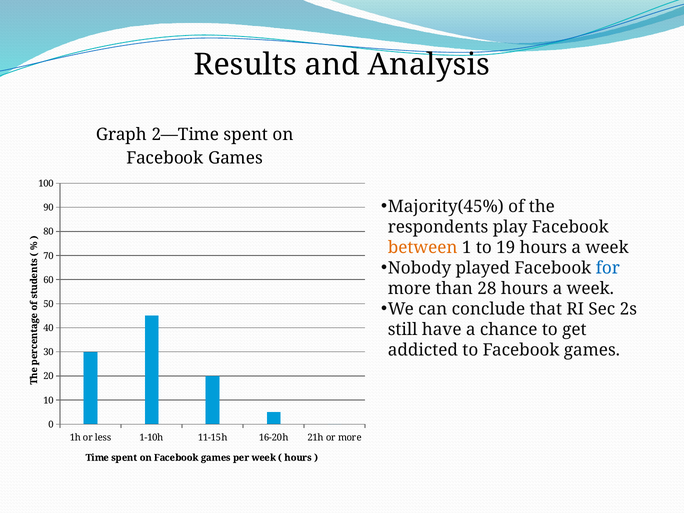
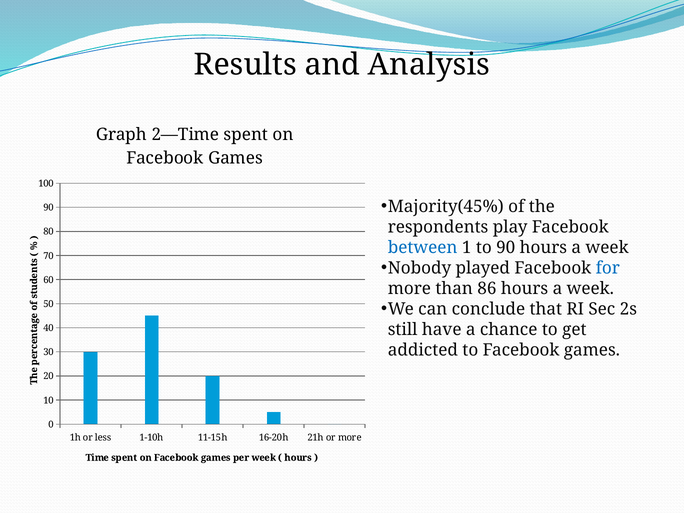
between colour: orange -> blue (423, 248)
to 19: 19 -> 90 (506, 248)
28: 28 -> 86 (487, 289)
